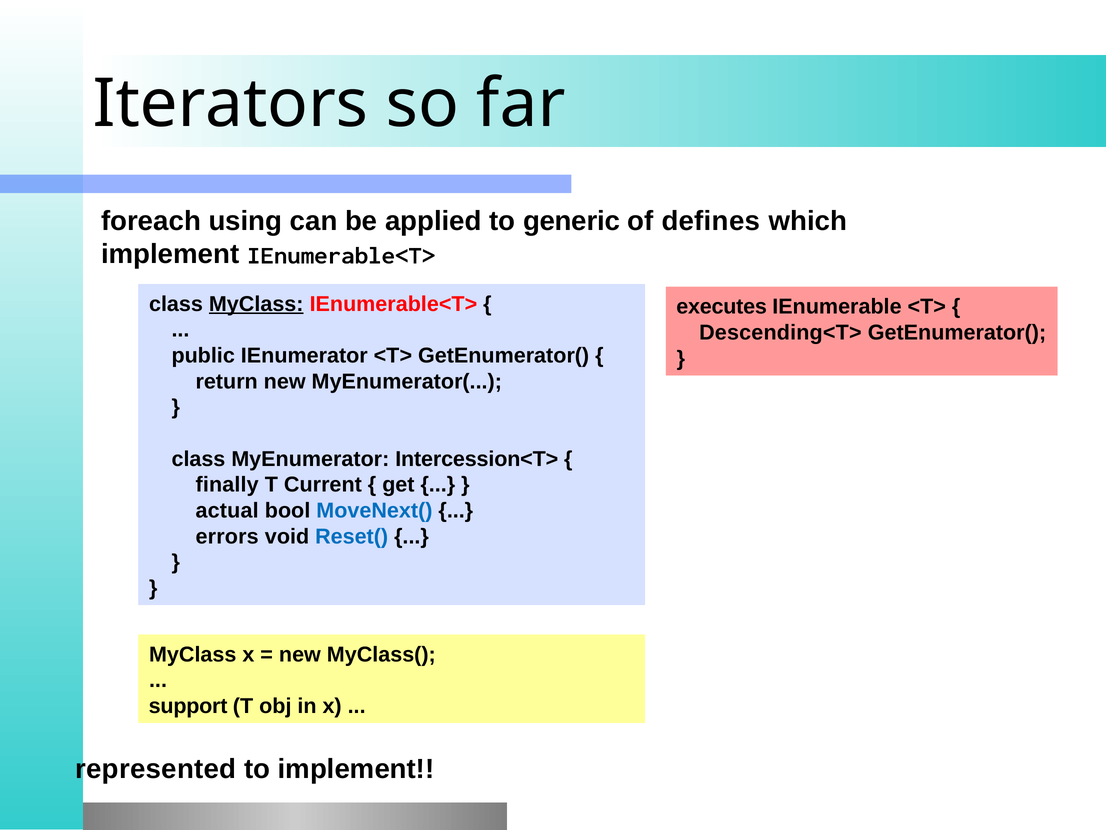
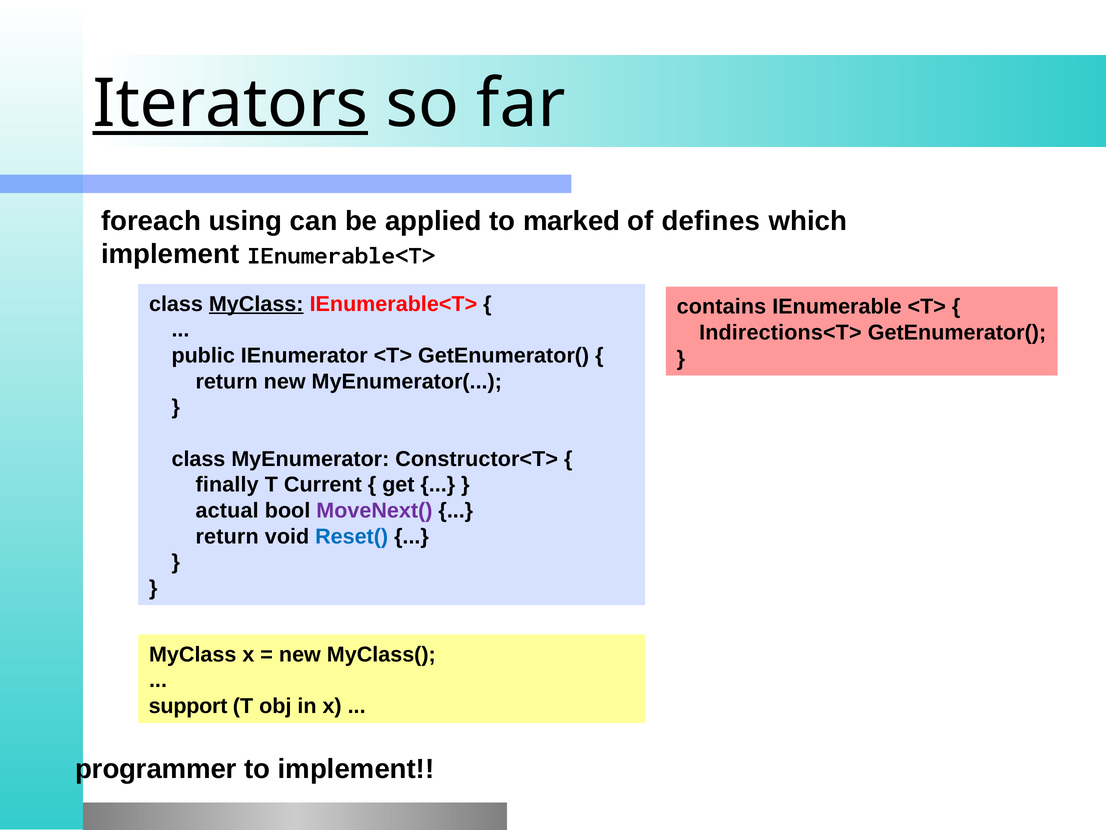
Iterators underline: none -> present (231, 104)
generic: generic -> marked (572, 221)
executes: executes -> contains (721, 307)
Descending<T>: Descending<T> -> Indirections<T> (780, 332)
Intercession<T>: Intercession<T> -> Constructor<T> (477, 459)
MoveNext( colour: blue -> purple (374, 510)
errors: errors -> return (227, 536)
represented: represented -> programmer (156, 769)
